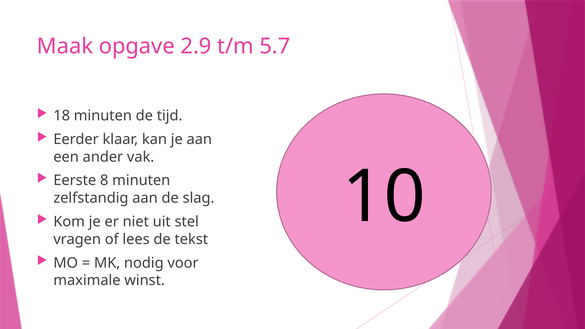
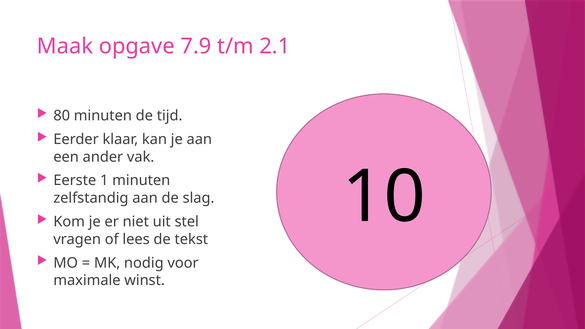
2.9: 2.9 -> 7.9 (196, 46)
5.7: 5.7 -> 2.1 (275, 46)
18: 18 -> 80 (62, 116)
8: 8 -> 1 (104, 181)
